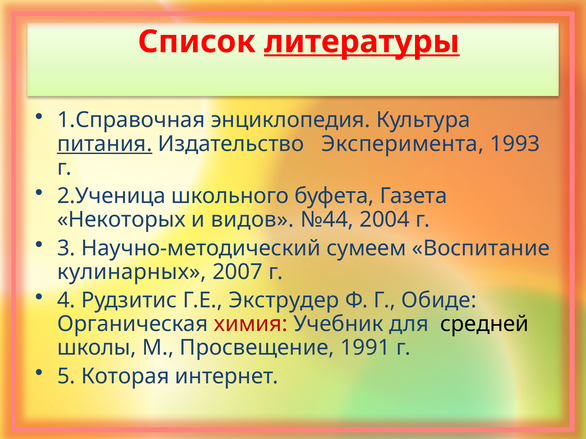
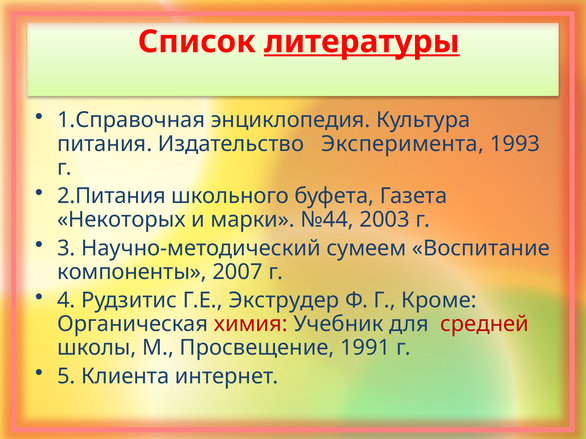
питания underline: present -> none (105, 144)
2.Ученица: 2.Ученица -> 2.Питания (111, 196)
видов: видов -> марки (253, 220)
2004: 2004 -> 2003 (385, 220)
кулинарных: кулинарных -> компоненты (132, 272)
Обиде: Обиде -> Кроме (439, 301)
средней colour: black -> red (485, 324)
Которая: Которая -> Клиента (125, 377)
